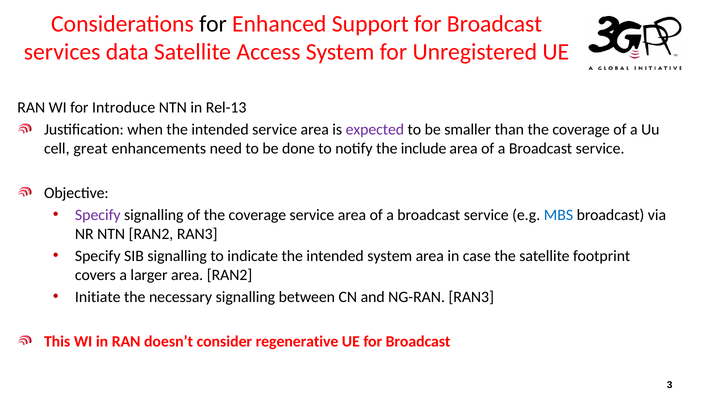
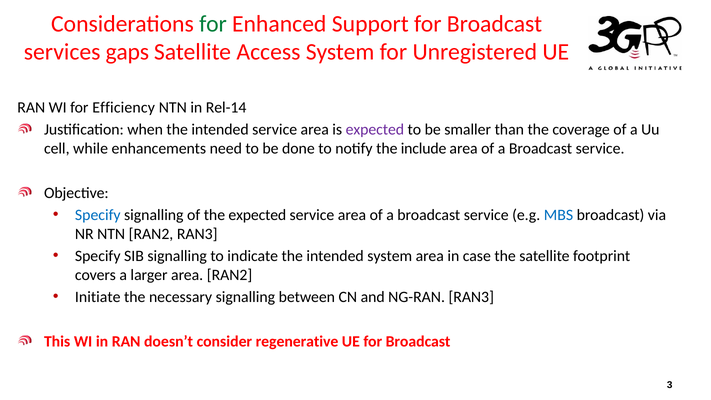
for colour: black -> green (213, 24)
data: data -> gaps (127, 52)
Introduce: Introduce -> Efficiency (124, 108)
Rel-13: Rel-13 -> Rel-14 (226, 108)
great: great -> while (91, 149)
Specify colour: purple -> blue (98, 215)
of the coverage: coverage -> expected (257, 215)
